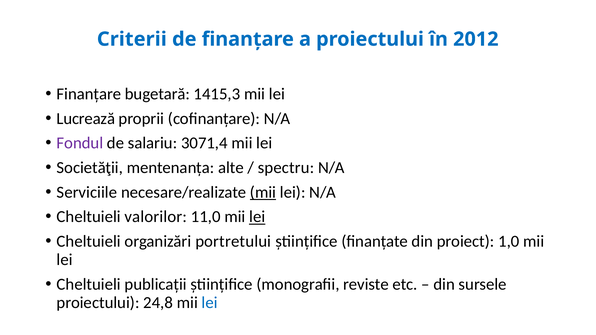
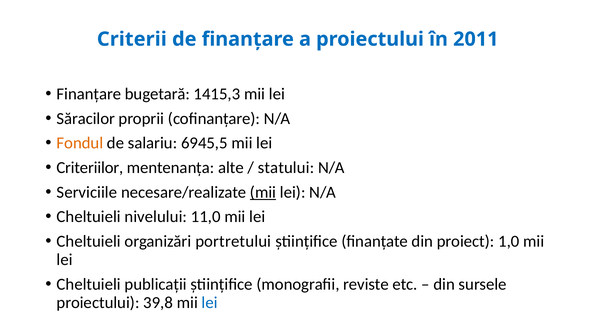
2012: 2012 -> 2011 (476, 39)
Lucrează: Lucrează -> Săracilor (86, 119)
Fondul colour: purple -> orange (80, 143)
3071,4: 3071,4 -> 6945,5 (204, 143)
Societăţii: Societăţii -> Criteriilor (90, 168)
spectru: spectru -> statului (286, 168)
valorilor: valorilor -> nivelului (156, 217)
lei underline: present -> none (257, 217)
24,8: 24,8 -> 39,8 (158, 303)
